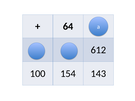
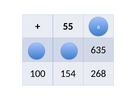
64: 64 -> 55 (68, 26)
612: 612 -> 635 (98, 50)
143: 143 -> 268 (98, 74)
